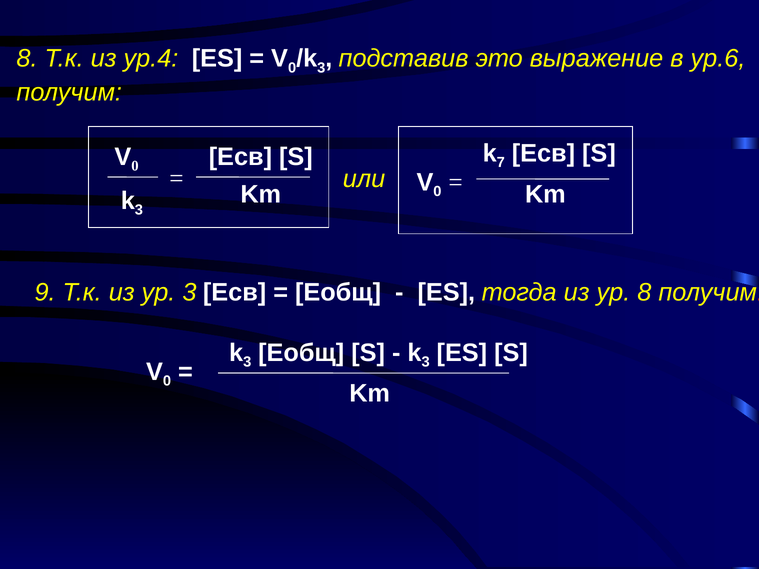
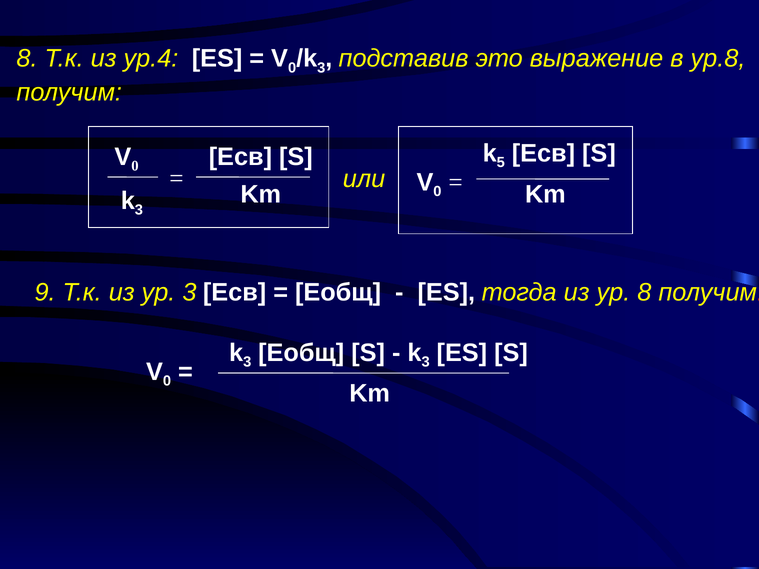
ур.6: ур.6 -> ур.8 (718, 59)
7: 7 -> 5 (501, 162)
